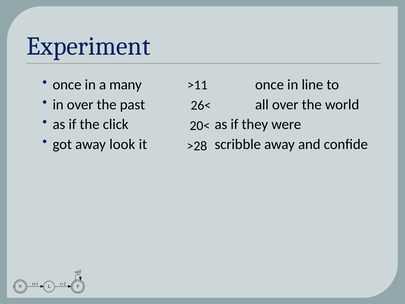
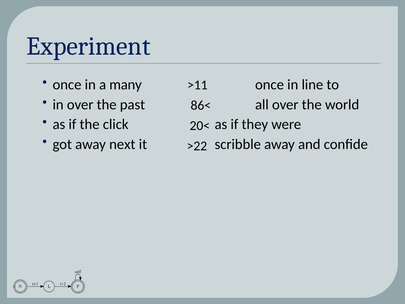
26<: 26< -> 86< (201, 105)
look: look -> next (122, 144)
>28: >28 -> >22 (197, 146)
